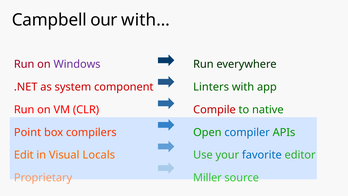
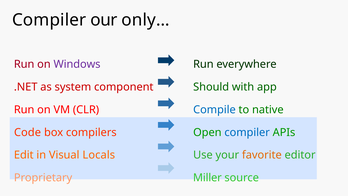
Campbell: Campbell -> Compiler (49, 20)
with…: with… -> only… (146, 20)
Linters: Linters -> Should (211, 87)
Compile colour: red -> blue (214, 110)
Point: Point -> Code (27, 132)
favorite colour: blue -> orange (262, 155)
